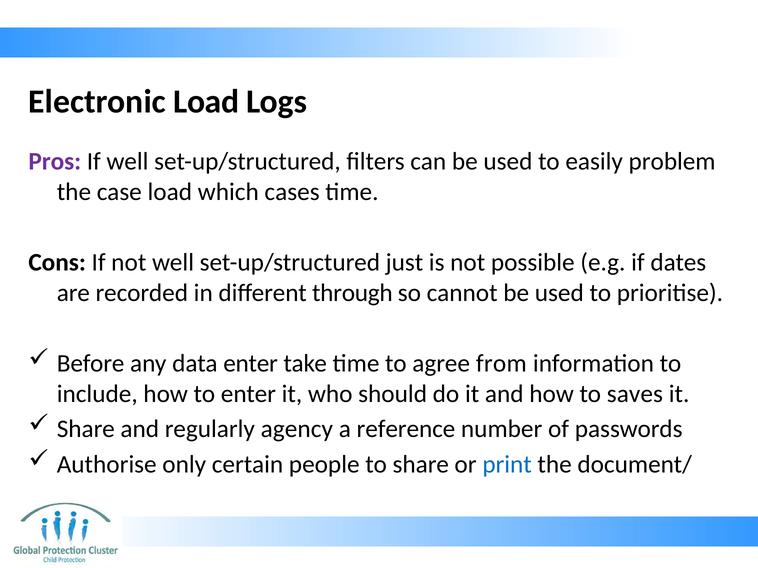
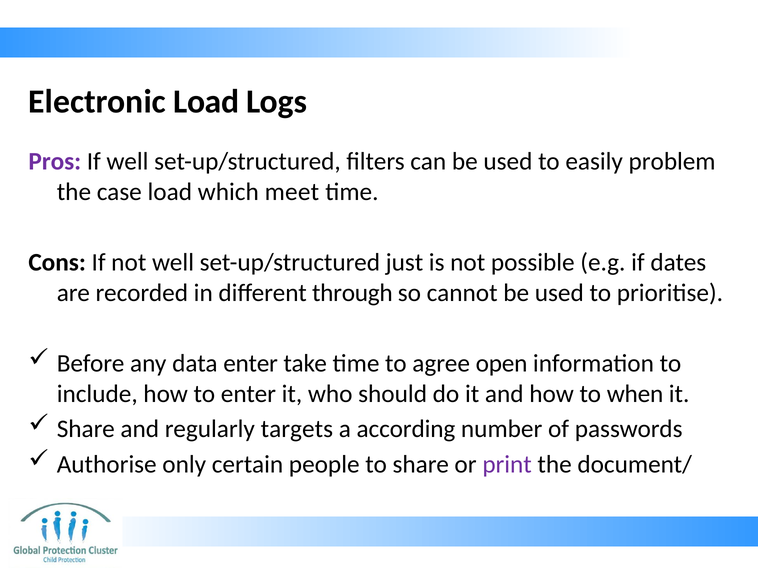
cases: cases -> meet (292, 192)
from: from -> open (502, 364)
saves: saves -> when (635, 394)
agency: agency -> targets (297, 429)
reference: reference -> according (406, 429)
print colour: blue -> purple (507, 465)
